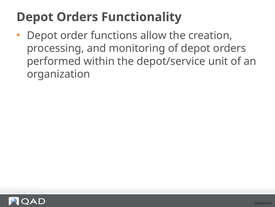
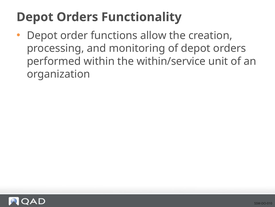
depot/service: depot/service -> within/service (171, 61)
